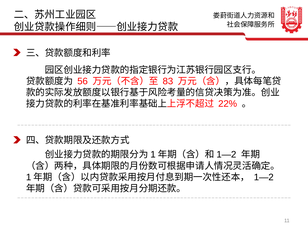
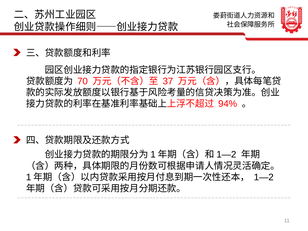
56: 56 -> 70 (83, 81)
83: 83 -> 37 (168, 81)
22%: 22% -> 94% (228, 104)
